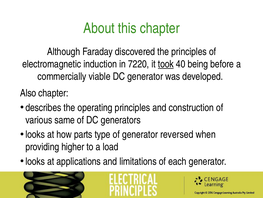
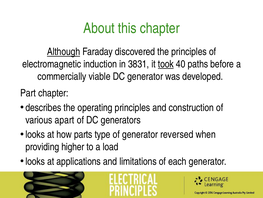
Although underline: none -> present (64, 52)
7220: 7220 -> 3831 (139, 64)
being: being -> paths (198, 64)
Also: Also -> Part (28, 93)
same: same -> apart (65, 120)
